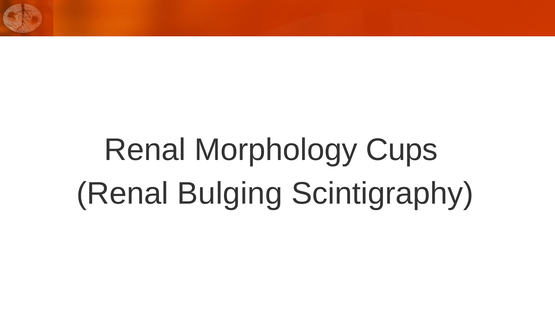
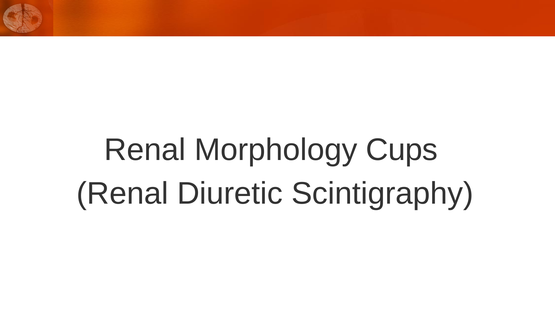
Bulging: Bulging -> Diuretic (230, 194)
